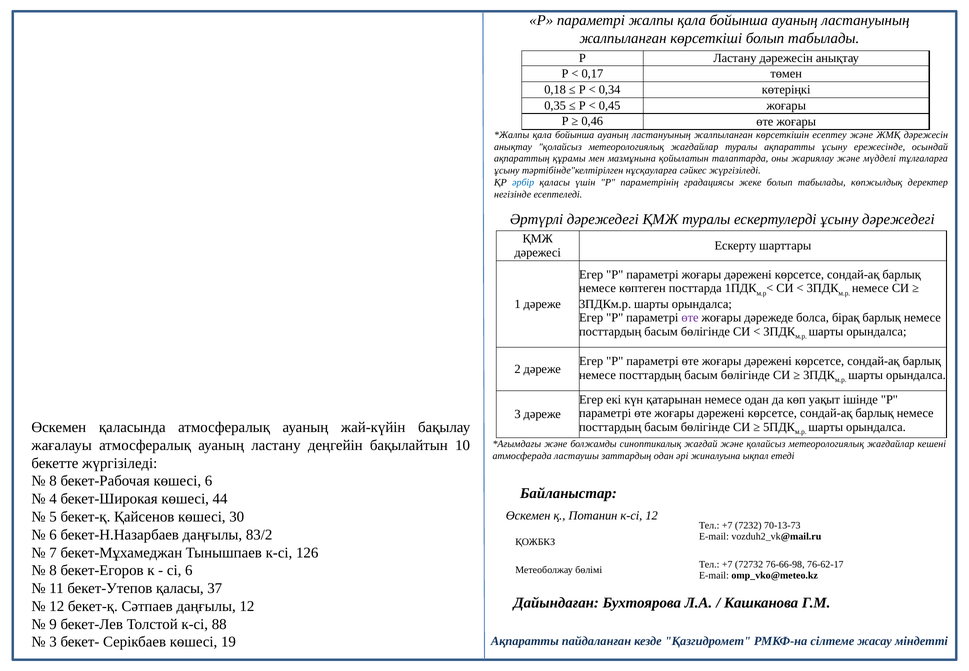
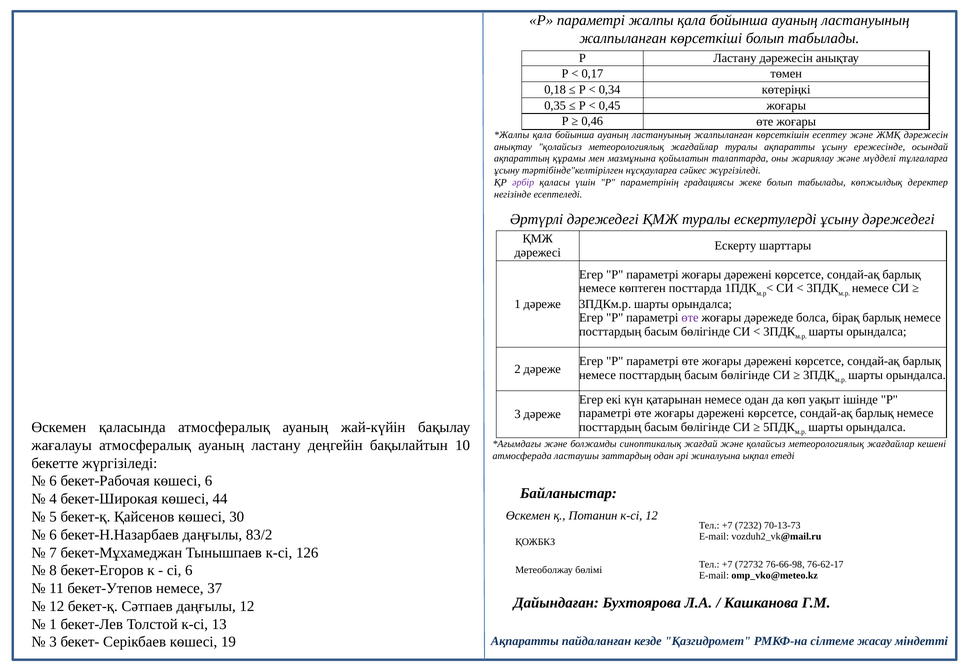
әрбір colour: blue -> purple (523, 182)
8: 8 -> 6 (53, 481)
бекет-Утепов қаласы: қаласы -> немесе (180, 588)
9: 9 -> 1 (53, 624)
88: 88 -> 13 (219, 624)
